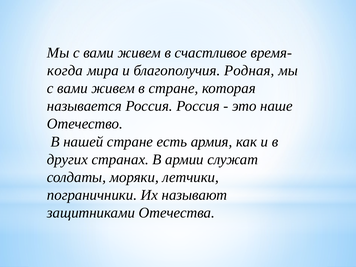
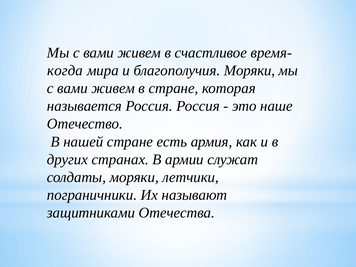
благополучия Родная: Родная -> Моряки (249, 70)
